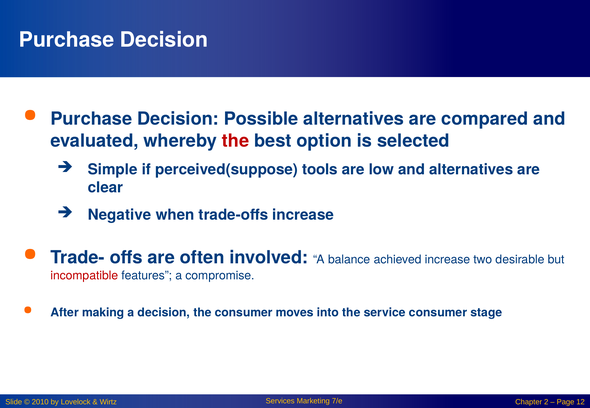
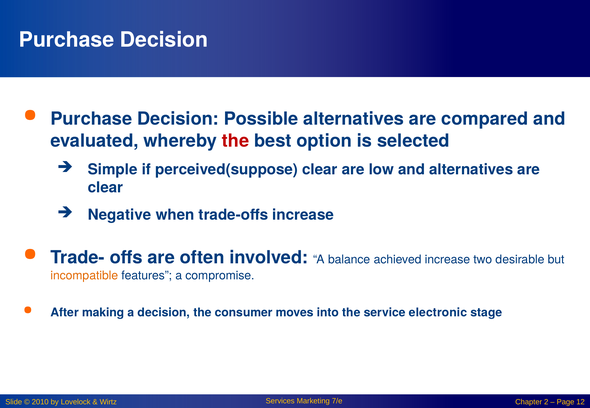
perceived(suppose tools: tools -> clear (320, 170)
incompatible colour: red -> orange (84, 276)
service consumer: consumer -> electronic (438, 313)
